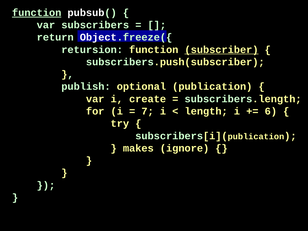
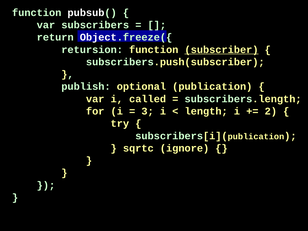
function underline: present -> none (37, 13)
create: create -> called (148, 99)
7: 7 -> 3 (148, 111)
6: 6 -> 2 (271, 111)
makes: makes -> sqrtc (138, 148)
